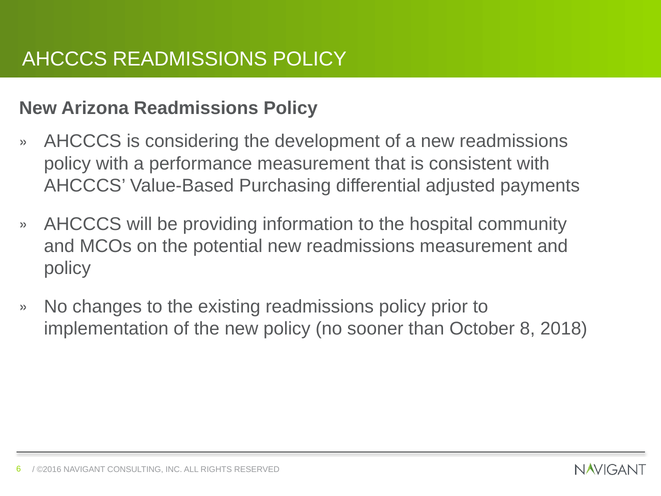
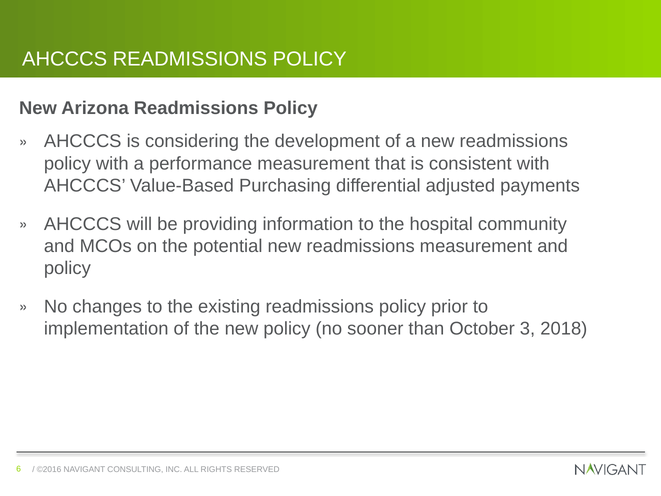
8: 8 -> 3 (528, 329)
